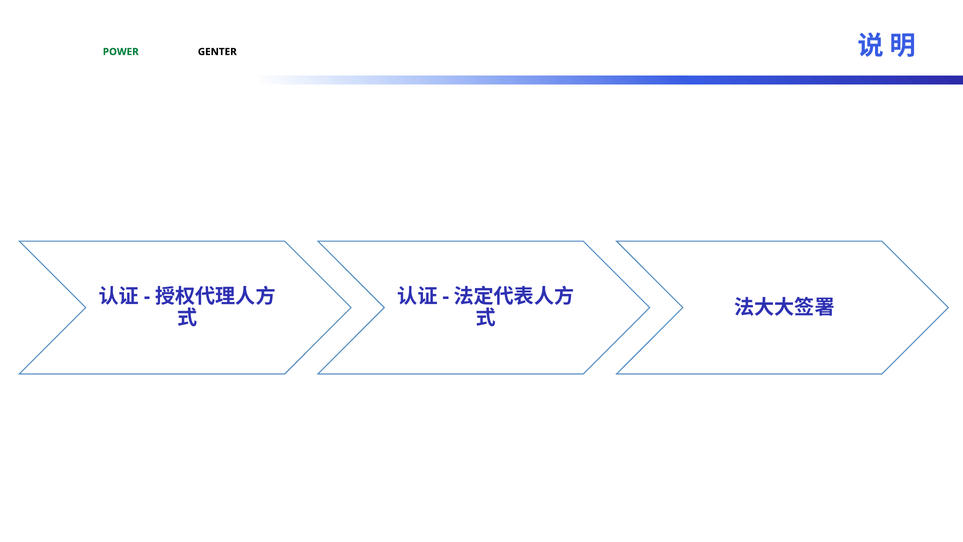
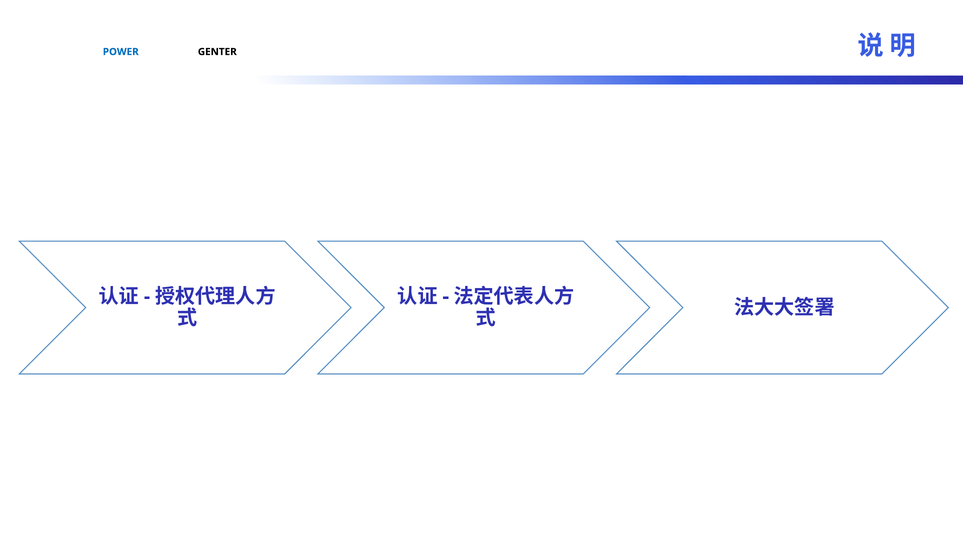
POWER colour: green -> blue (121, 52)
